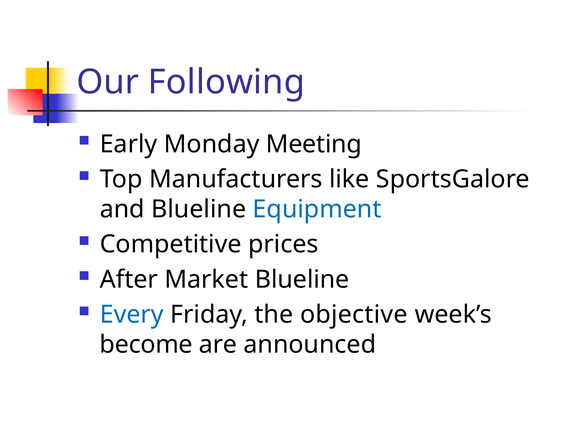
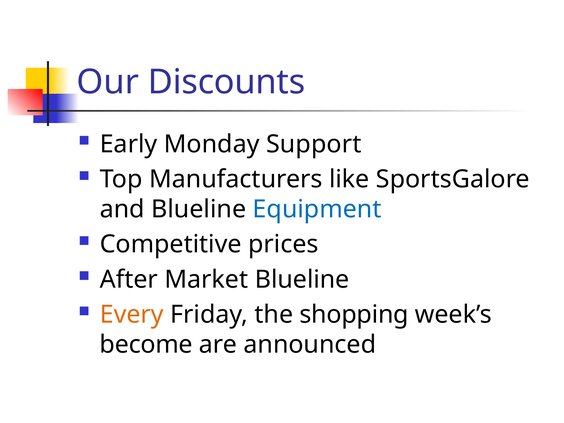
Following: Following -> Discounts (227, 82)
Meeting: Meeting -> Support (314, 144)
Every colour: blue -> orange (132, 315)
objective: objective -> shopping (354, 315)
